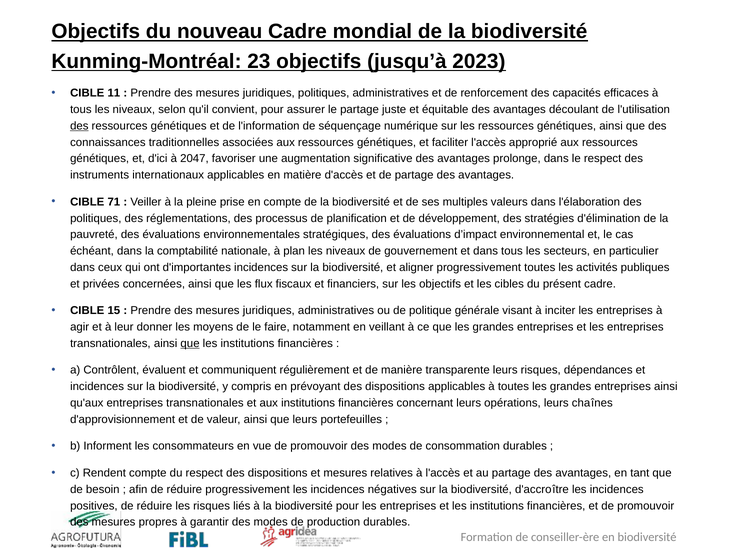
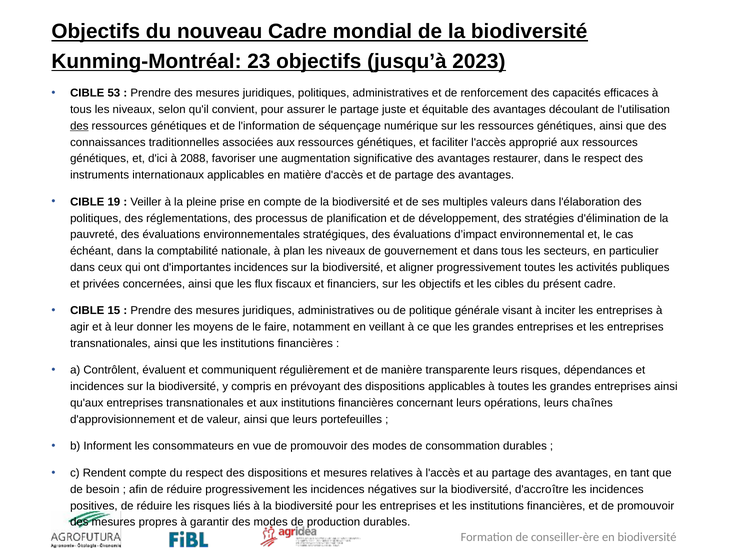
11: 11 -> 53 (114, 93)
2047: 2047 -> 2088 (194, 159)
prolonge: prolonge -> restaurer (517, 159)
71: 71 -> 19 (114, 202)
que underline: present -> none (190, 344)
